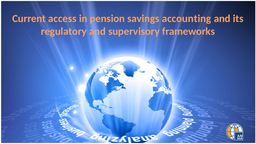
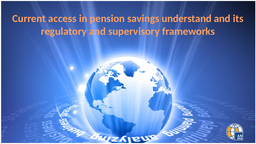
accounting: accounting -> understand (187, 19)
